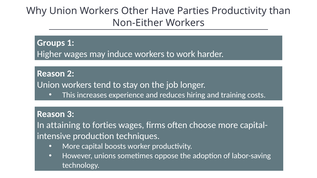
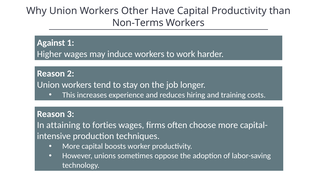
Have Parties: Parties -> Capital (193, 11)
Non-Either: Non-Either -> Non-Terms (138, 23)
Groups: Groups -> Against (51, 43)
